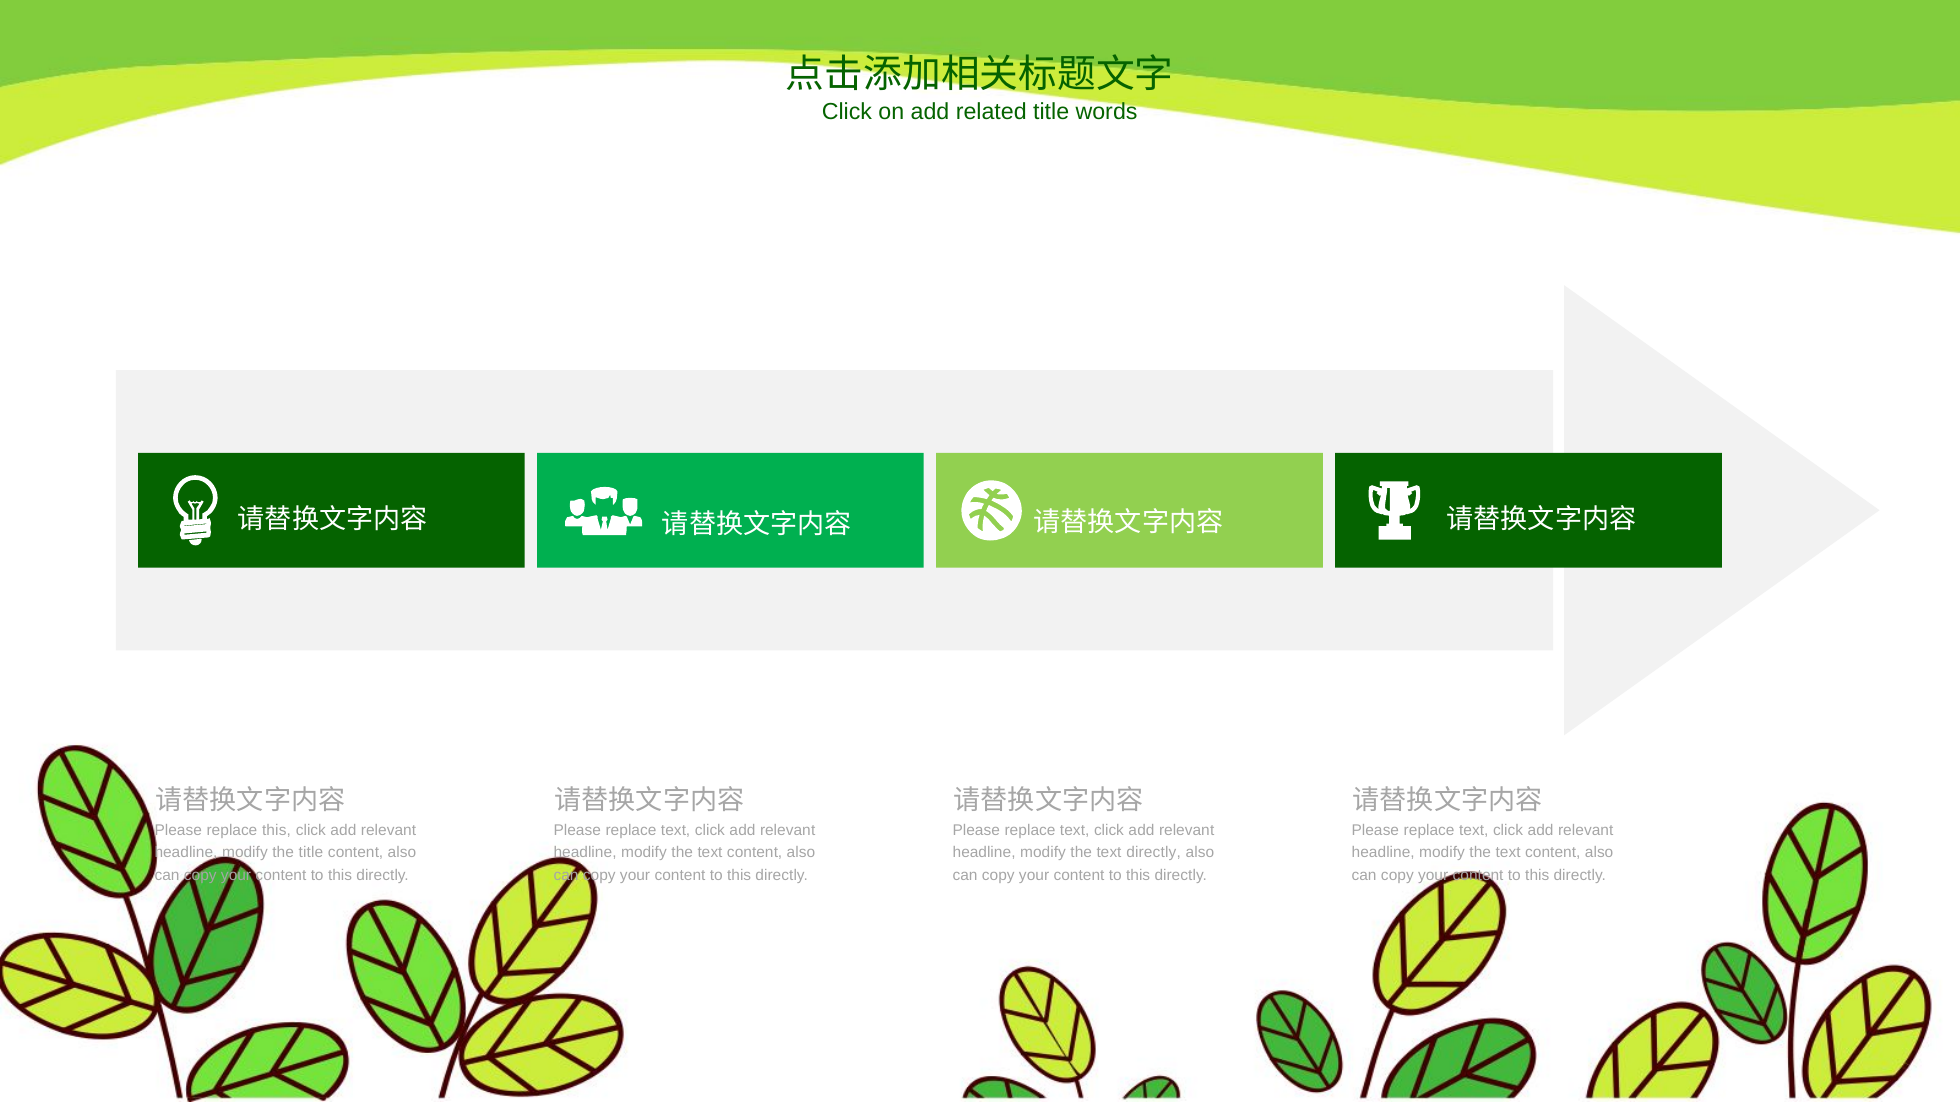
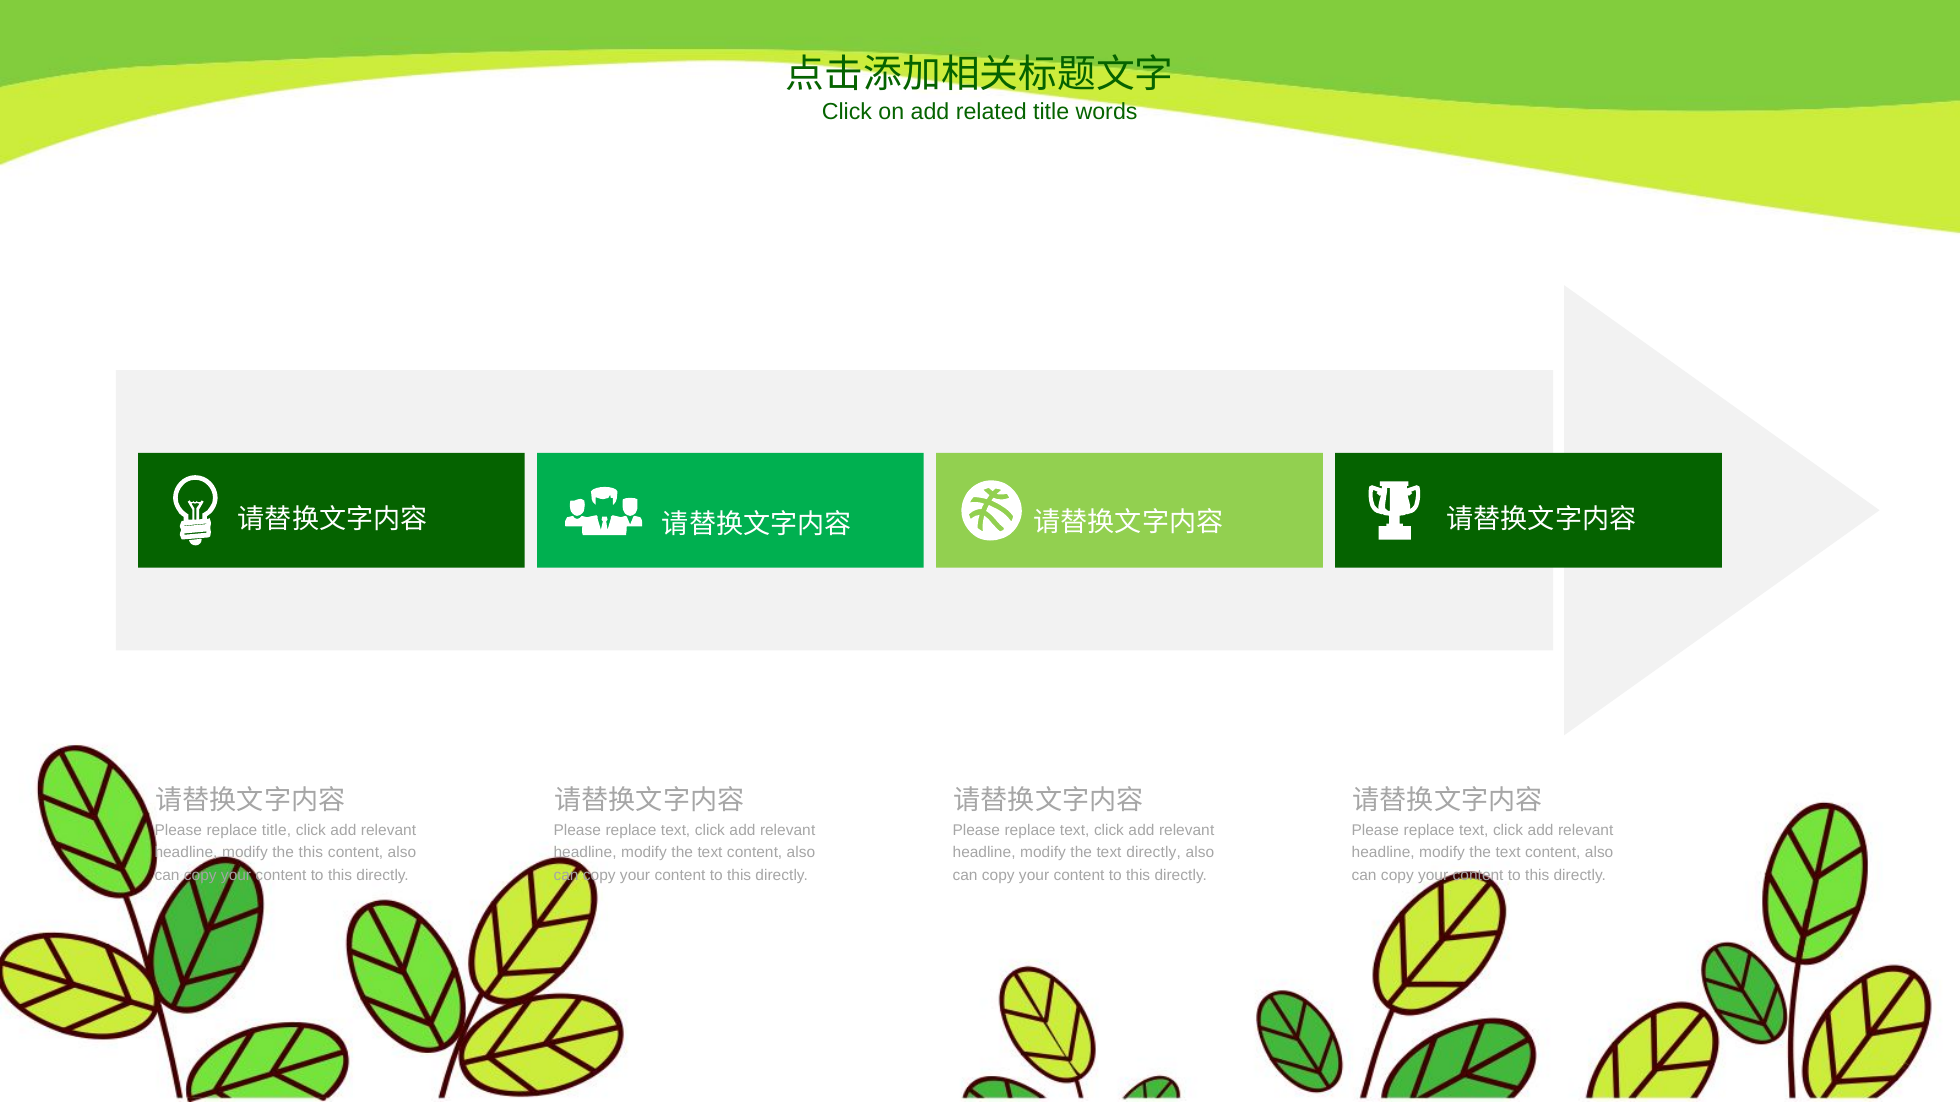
replace this: this -> title (276, 831)
the title: title -> this (311, 853)
